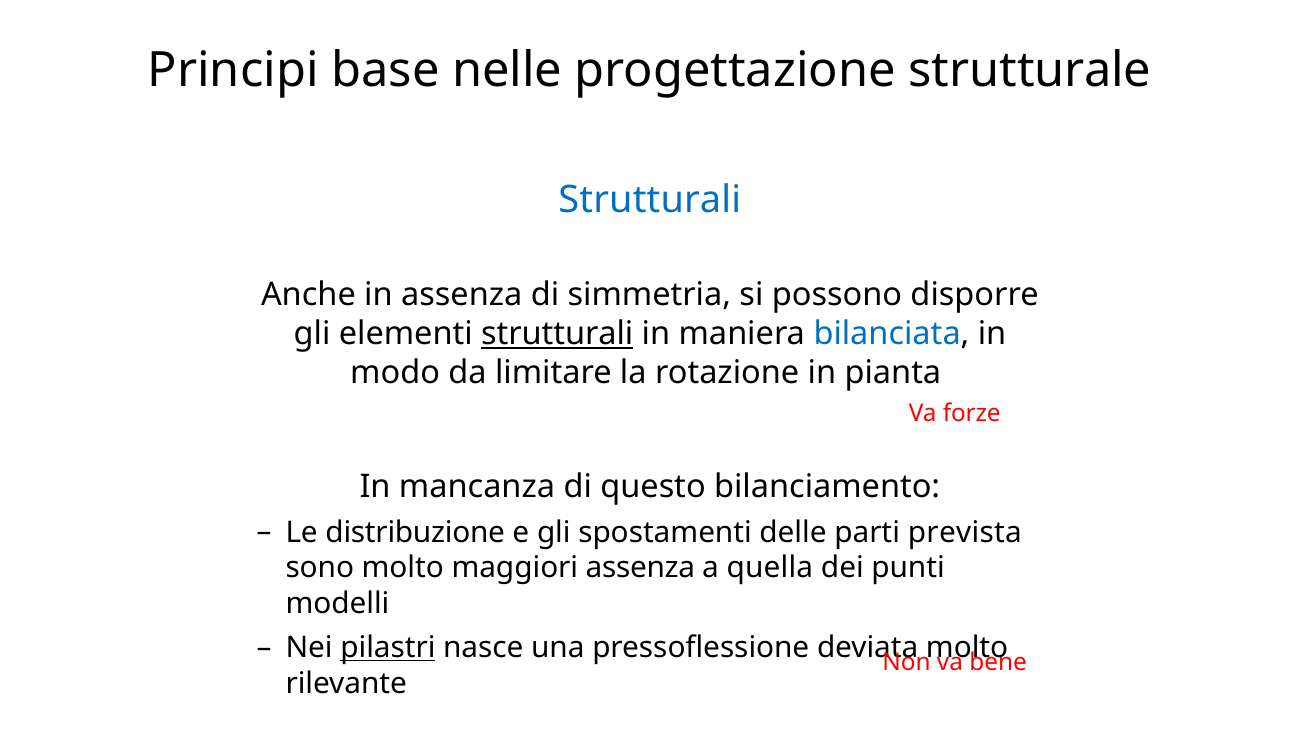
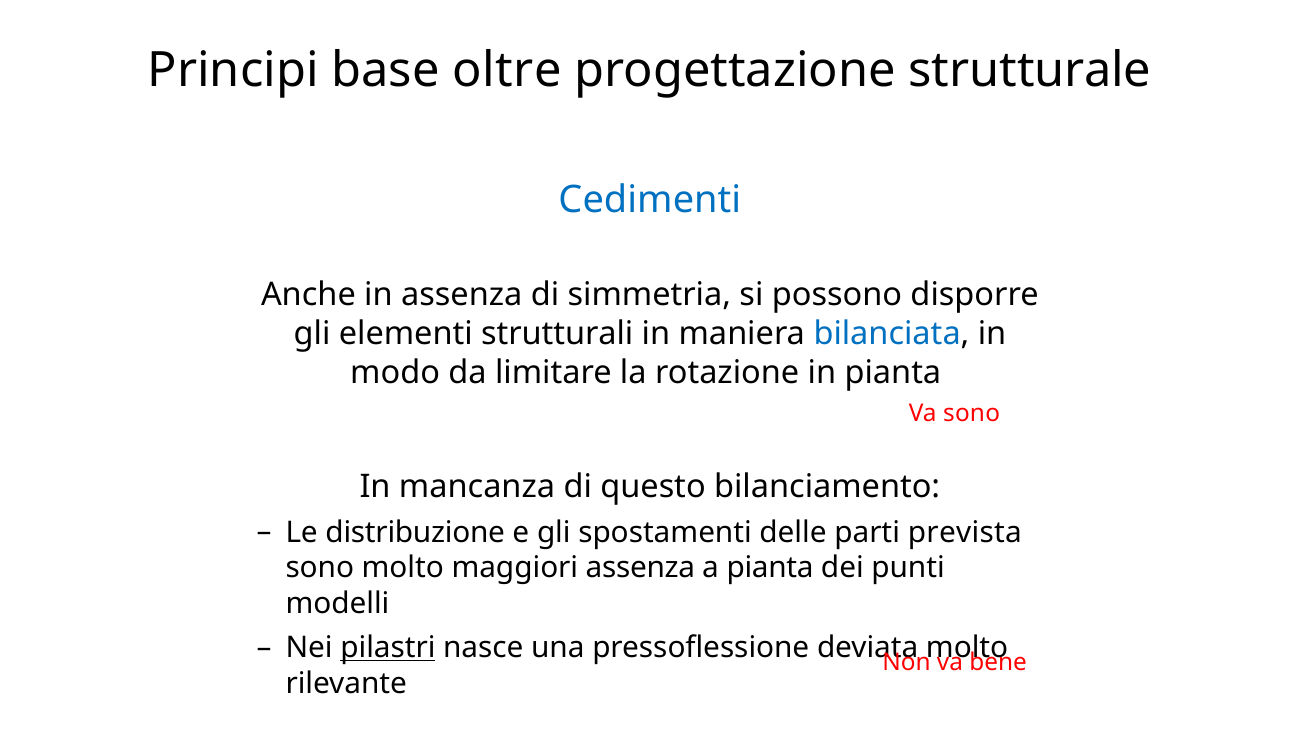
nelle: nelle -> oltre (507, 70)
Strutturali: Strutturali -> Cedimenti (650, 200)
strutturali underline: present -> none (557, 334)
Va forze: forze -> sono (972, 413)
a quella: quella -> pianta (770, 568)
